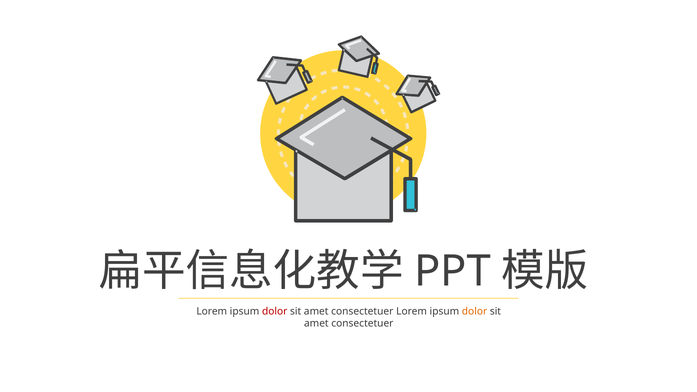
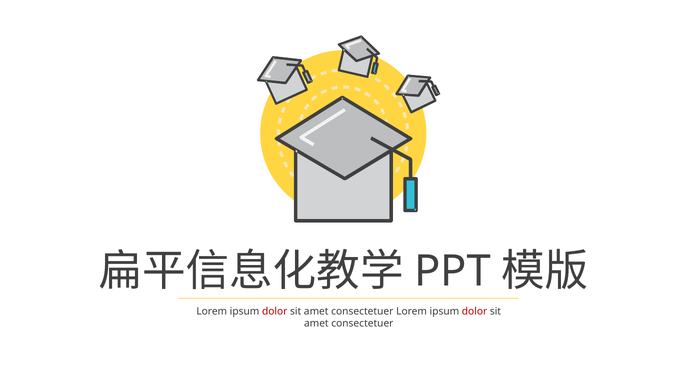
dolor colour: orange -> red (475, 311)
